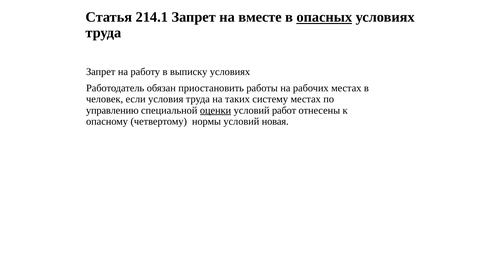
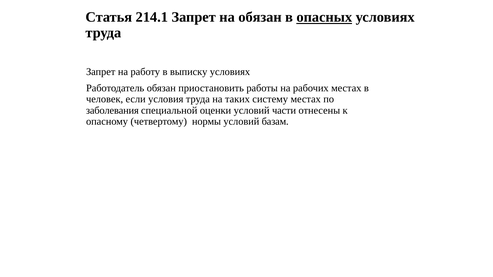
на вместе: вместе -> обязан (260, 17)
управлению: управлению -> заболевания (112, 110)
оценки underline: present -> none (216, 110)
работ: работ -> части (284, 110)
новая: новая -> базам (275, 122)
